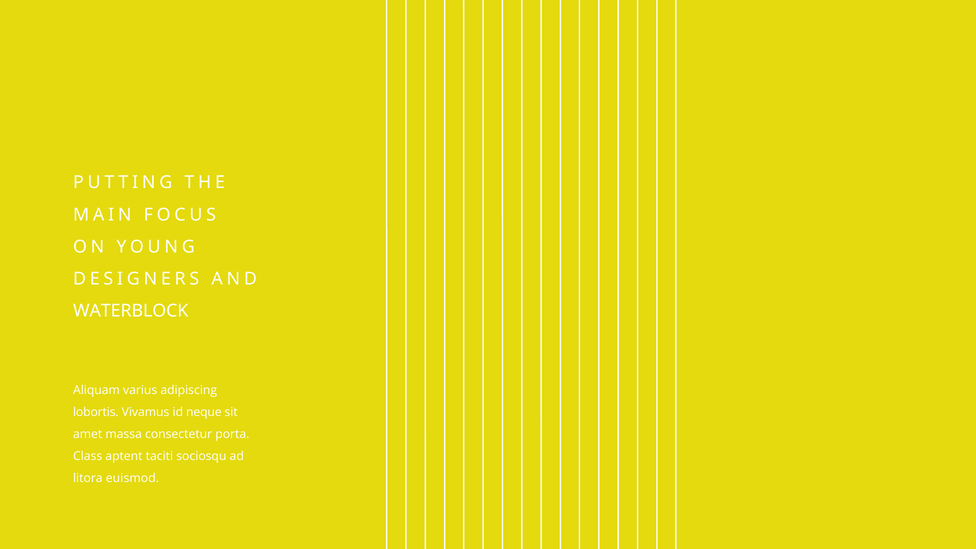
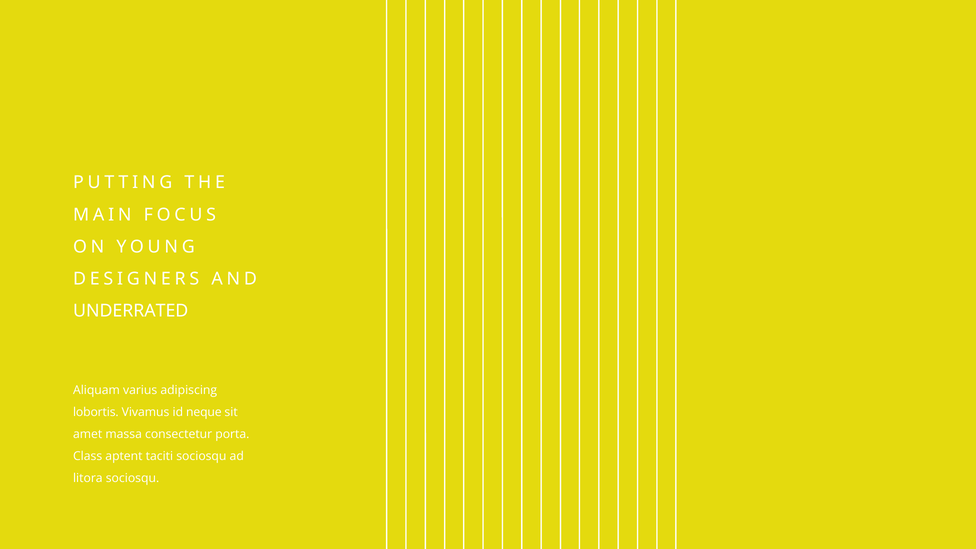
WATERBLOCK: WATERBLOCK -> UNDERRATED (131, 311)
litora euismod: euismod -> sociosqu (132, 478)
